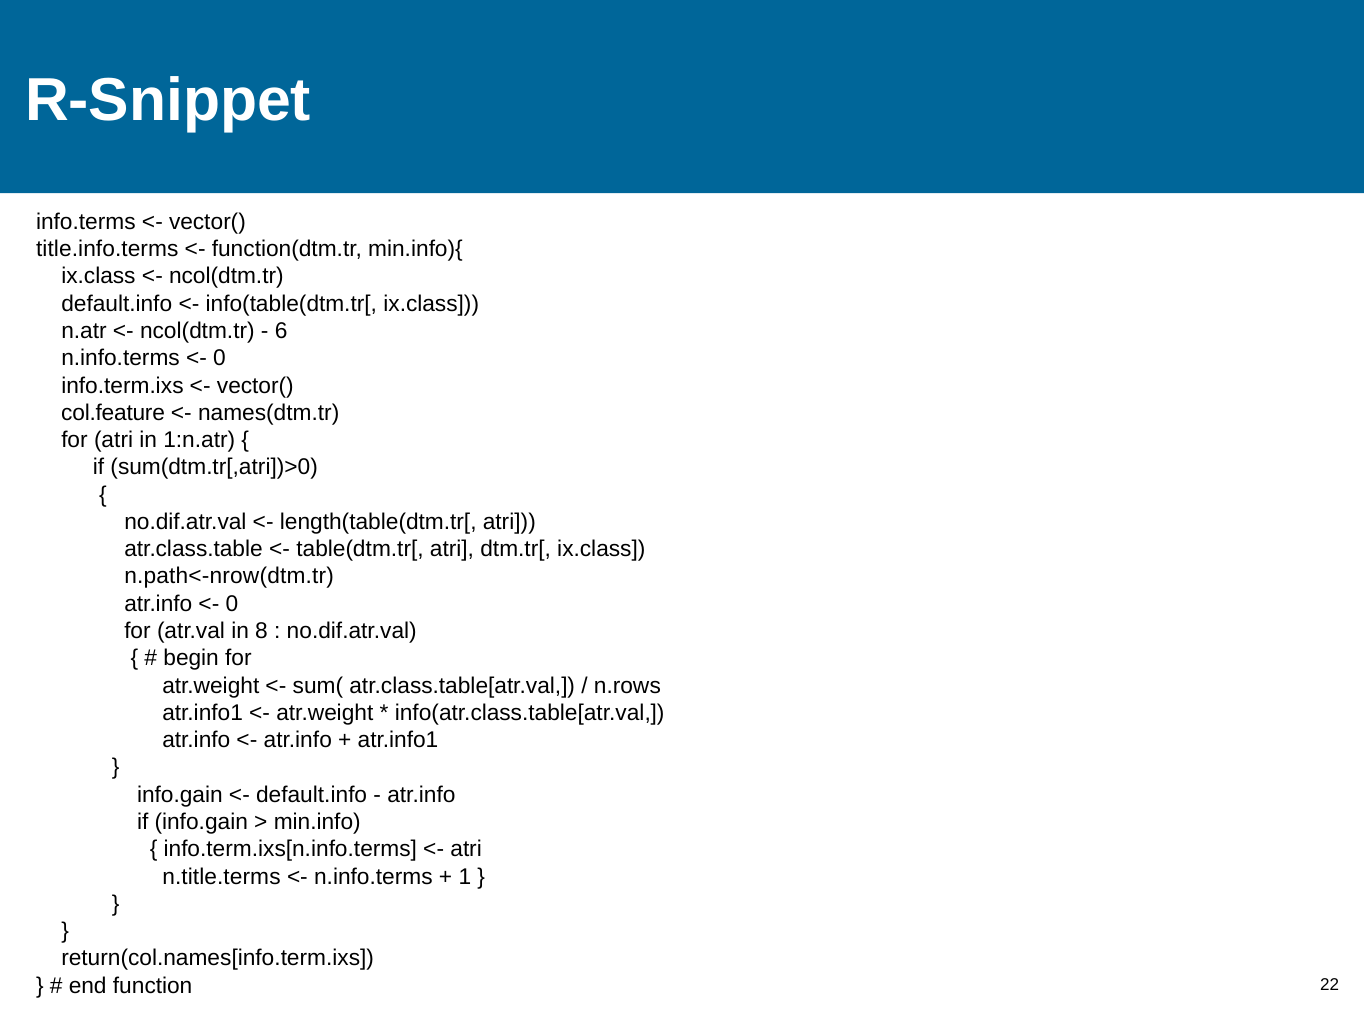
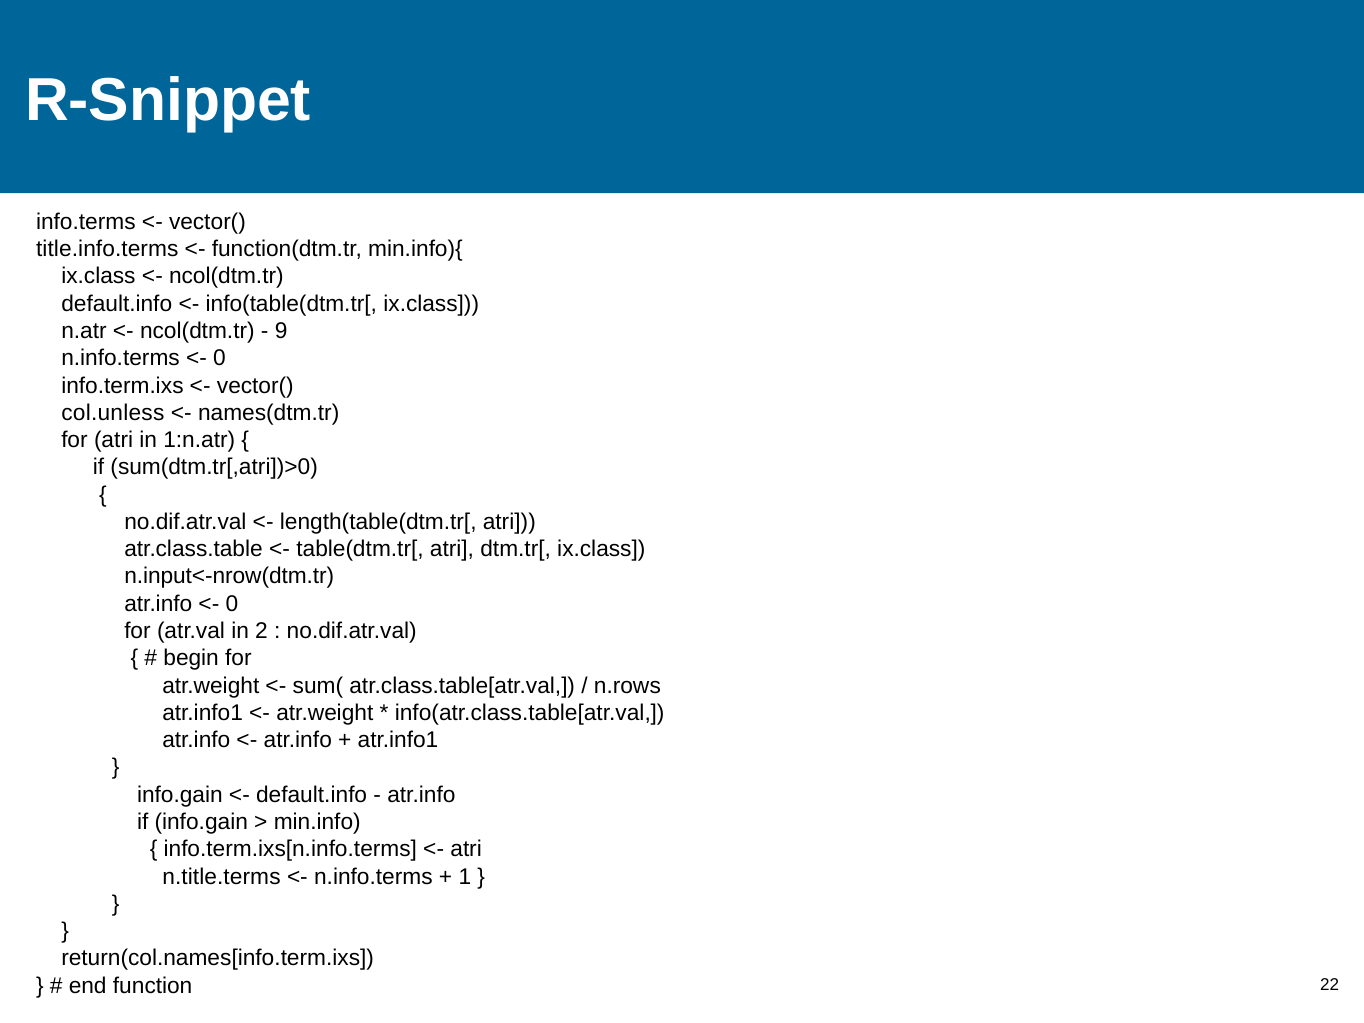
6: 6 -> 9 (281, 331)
col.feature: col.feature -> col.unless (113, 413)
n.path<-nrow(dtm.tr: n.path<-nrow(dtm.tr -> n.input<-nrow(dtm.tr (229, 577)
8: 8 -> 2 (262, 631)
